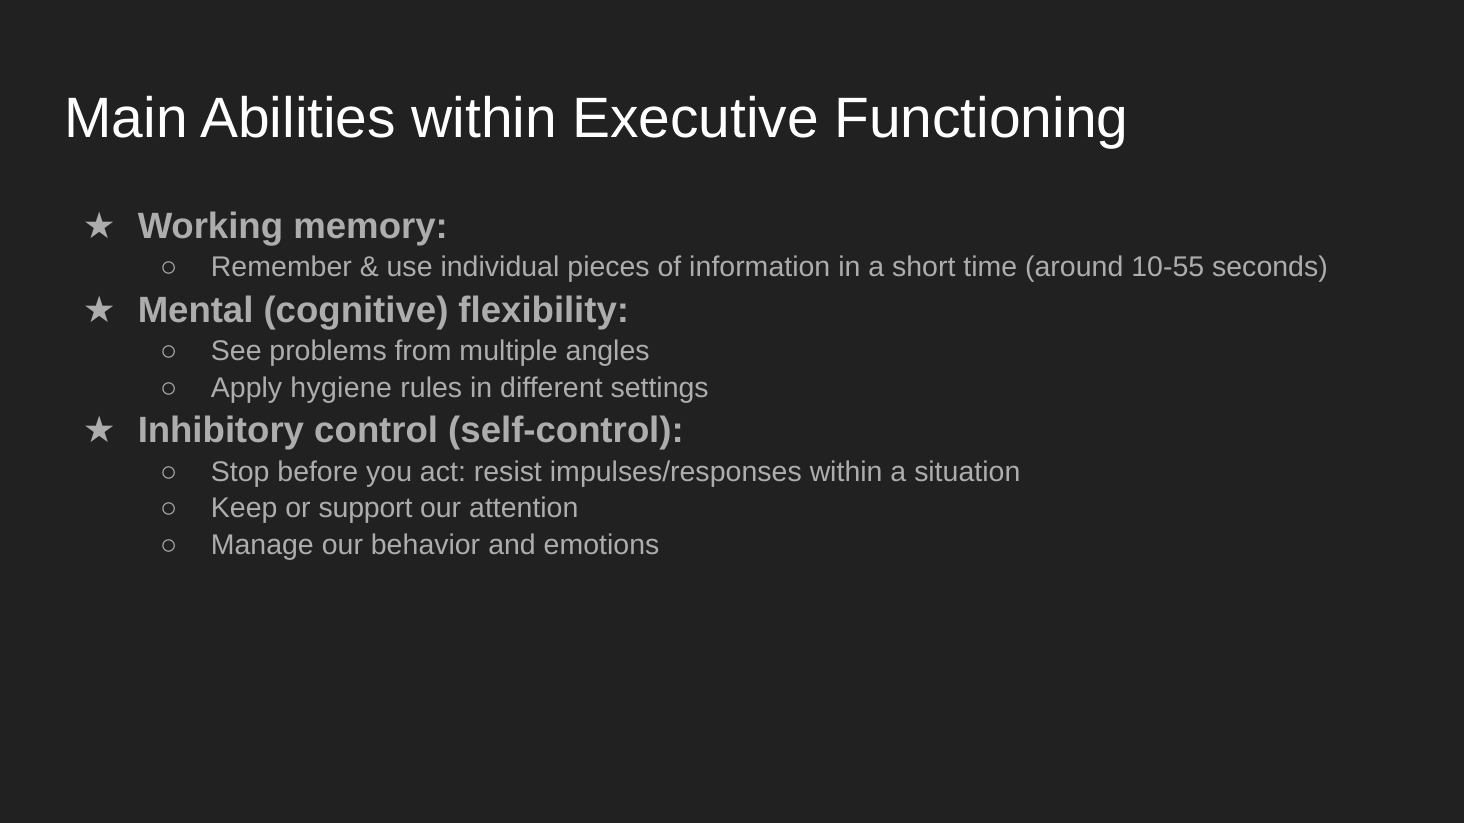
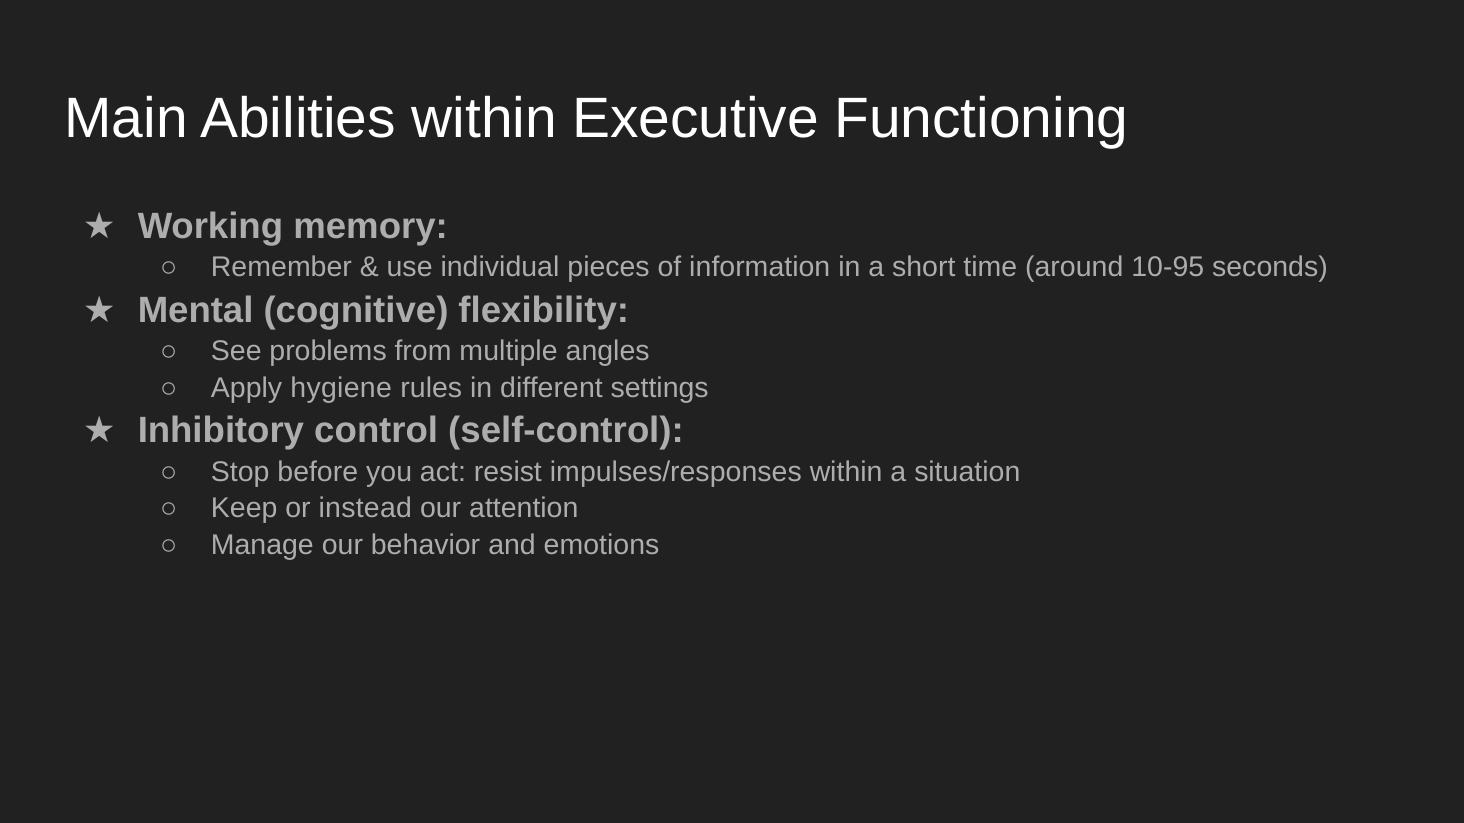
10-55: 10-55 -> 10-95 (1168, 267)
support: support -> instead (365, 509)
